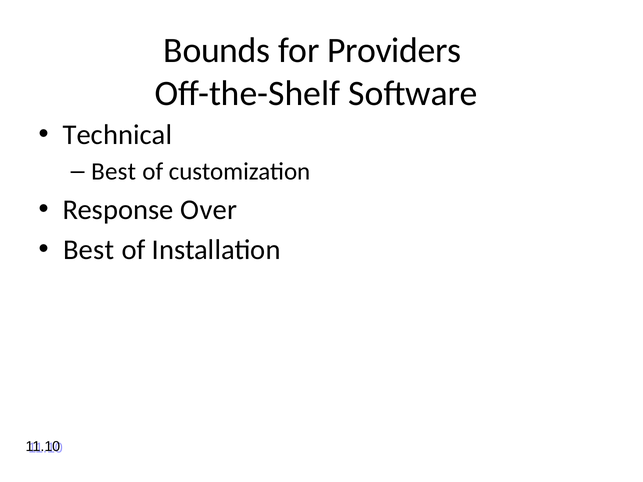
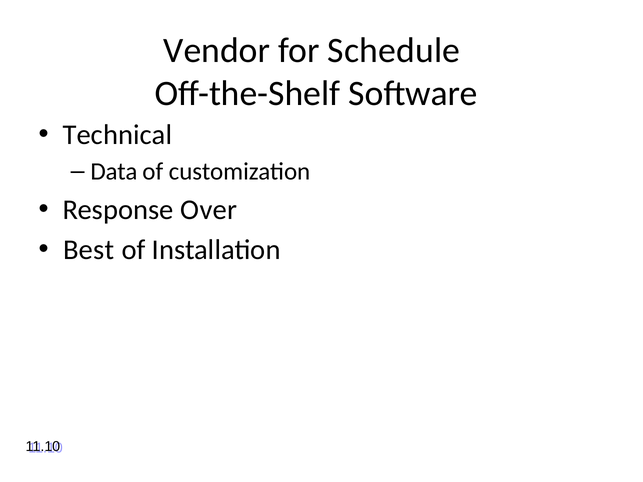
Bounds: Bounds -> Vendor (217, 51)
Providers: Providers -> Schedule (394, 51)
Best: Best -> Data (114, 172)
